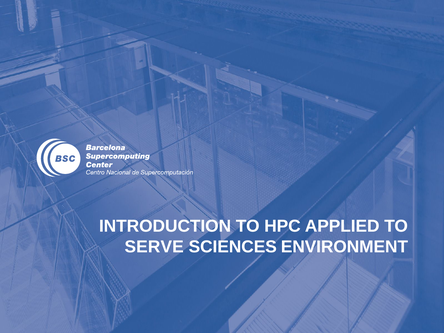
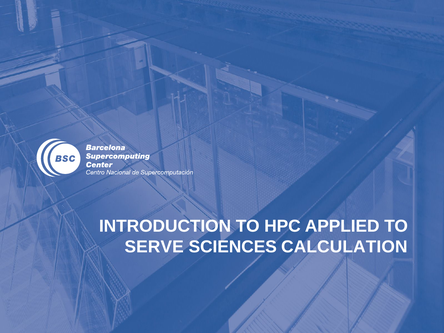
ENVIRONMENT: ENVIRONMENT -> CALCULATION (344, 247)
